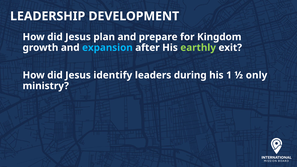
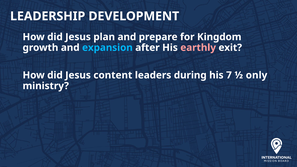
earthly colour: light green -> pink (198, 48)
identify: identify -> content (113, 75)
1: 1 -> 7 (229, 75)
